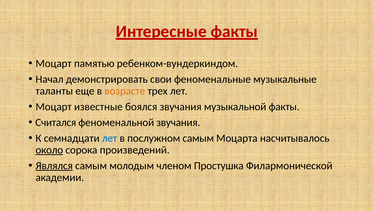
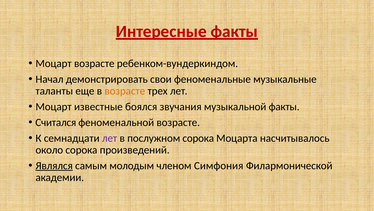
Моцарт памятью: памятью -> возрасте (94, 63)
феноменальной звучания: звучания -> возрасте (178, 122)
лет colour: blue -> purple (110, 138)
послужном самым: самым -> сорока (198, 138)
около underline: present -> none (49, 150)
Простушка: Простушка -> Симфония (219, 165)
